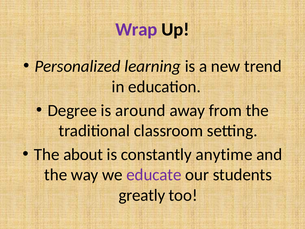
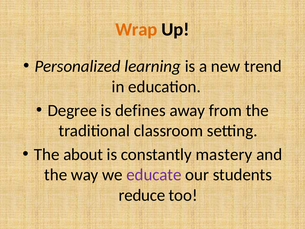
Wrap colour: purple -> orange (136, 30)
around: around -> defines (140, 110)
anytime: anytime -> mastery (224, 154)
greatly: greatly -> reduce (142, 195)
